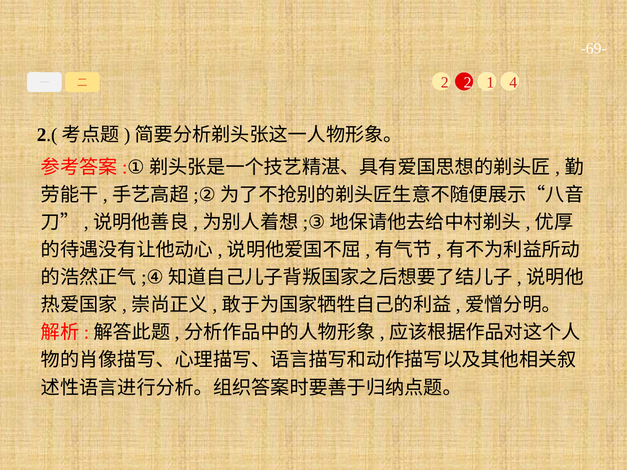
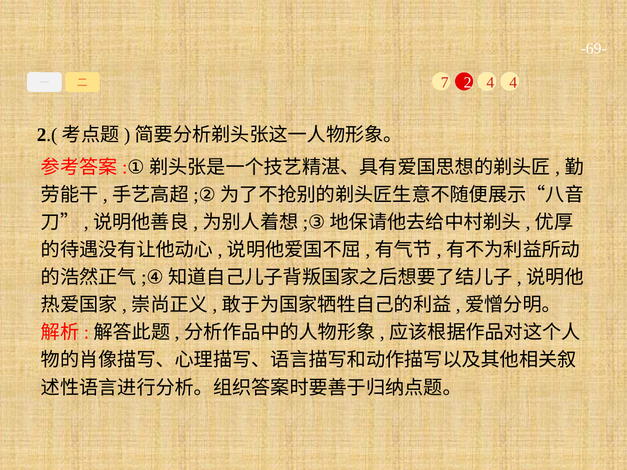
2: 2 -> 7 (445, 82)
2 1: 1 -> 4 (490, 82)
